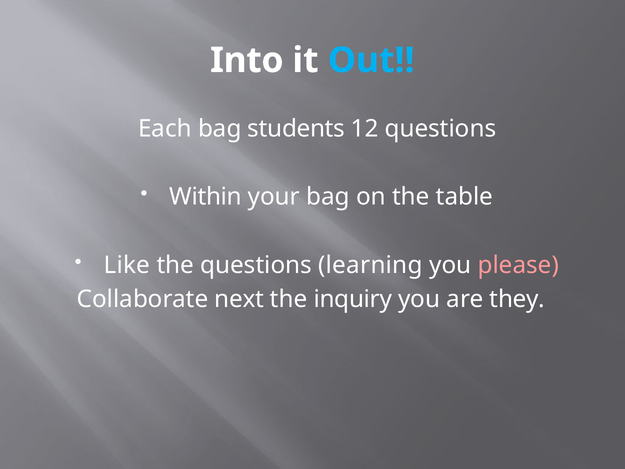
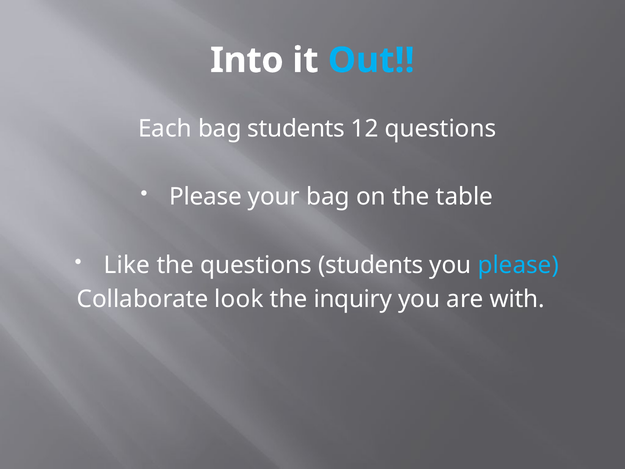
Within: Within -> Please (206, 197)
questions learning: learning -> students (371, 265)
please colour: pink -> light blue (518, 265)
next: next -> look (239, 299)
they: they -> with (517, 299)
